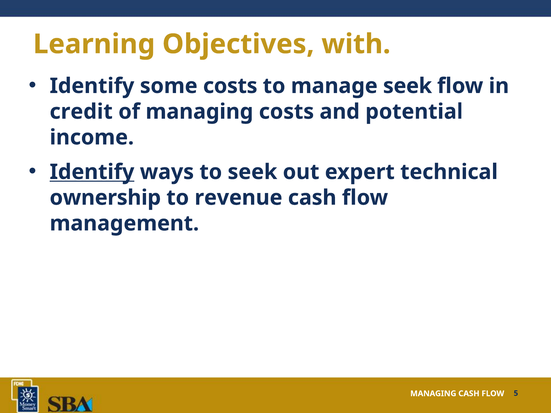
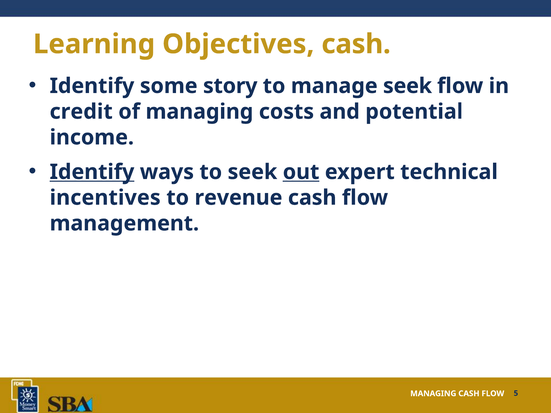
Objectives with: with -> cash (356, 44)
some costs: costs -> story (230, 86)
out underline: none -> present (301, 172)
ownership: ownership -> incentives (105, 198)
